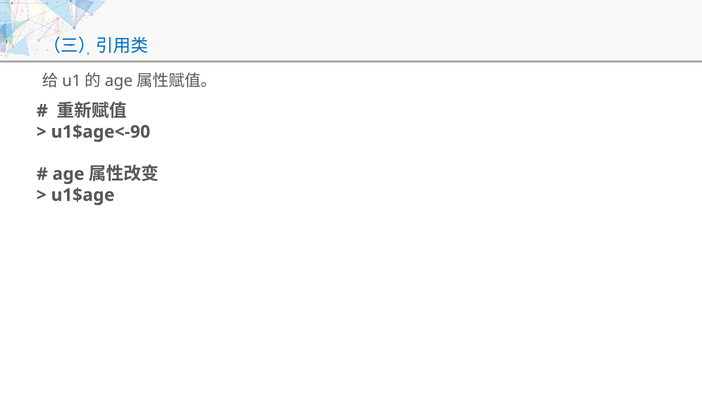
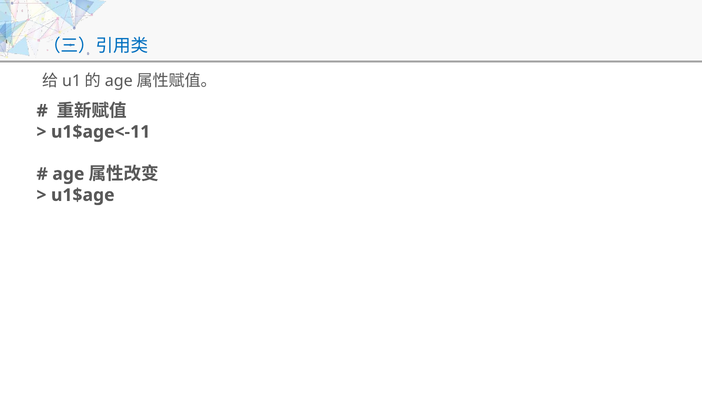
u1$age<-90: u1$age<-90 -> u1$age<-11 (101, 132)
